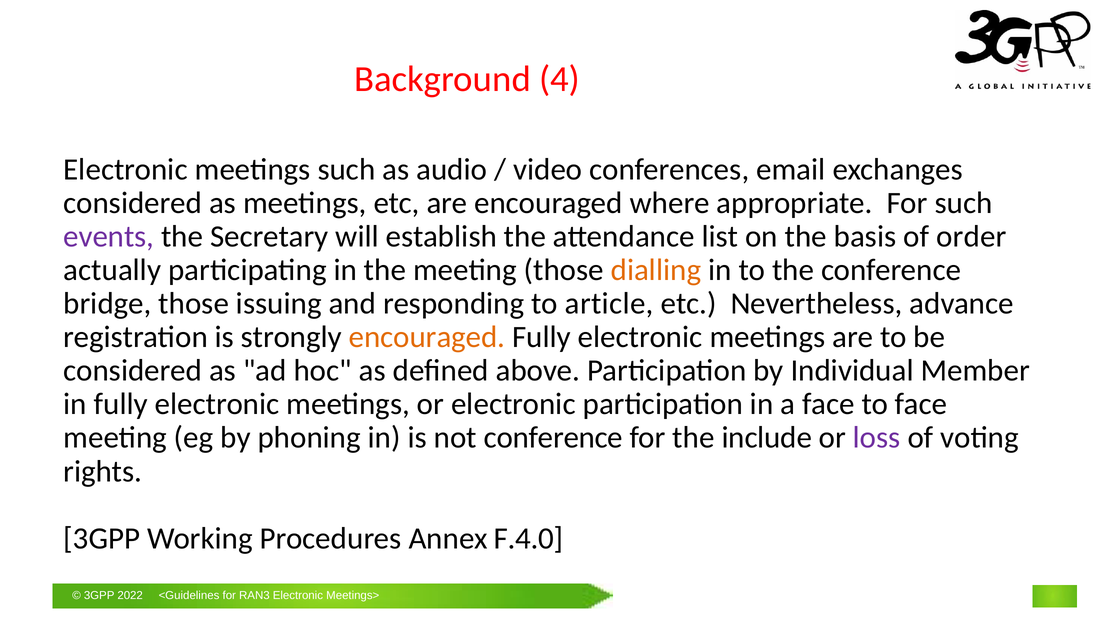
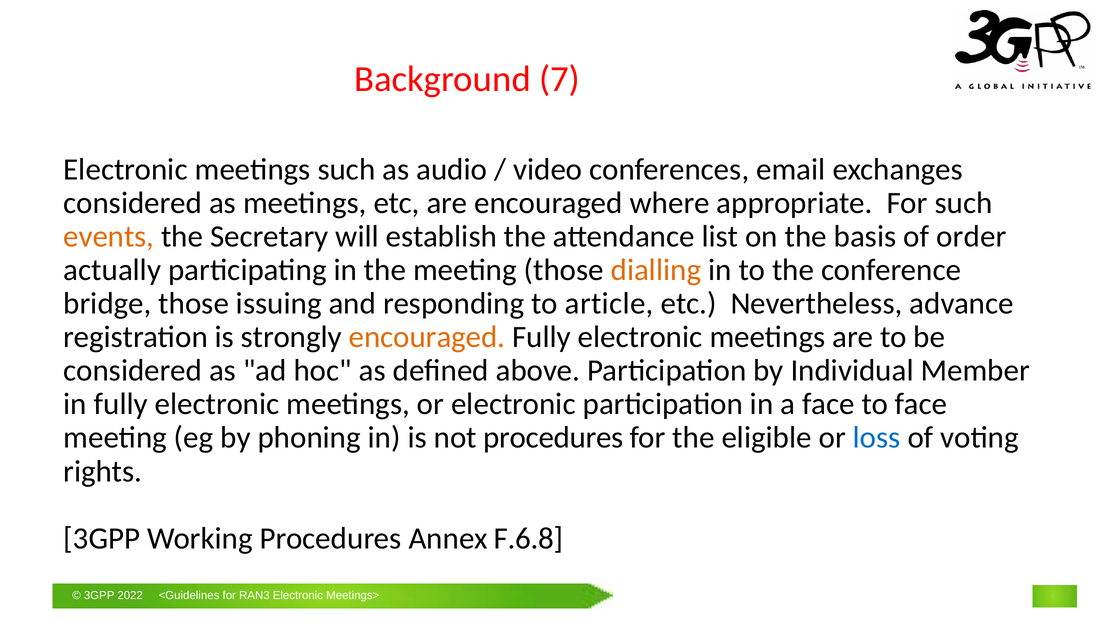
4: 4 -> 7 (560, 79)
events colour: purple -> orange (109, 237)
not conference: conference -> procedures (553, 438)
include: include -> eligible (767, 438)
loss colour: purple -> blue (877, 438)
F.4.0: F.4.0 -> F.6.8 (529, 539)
